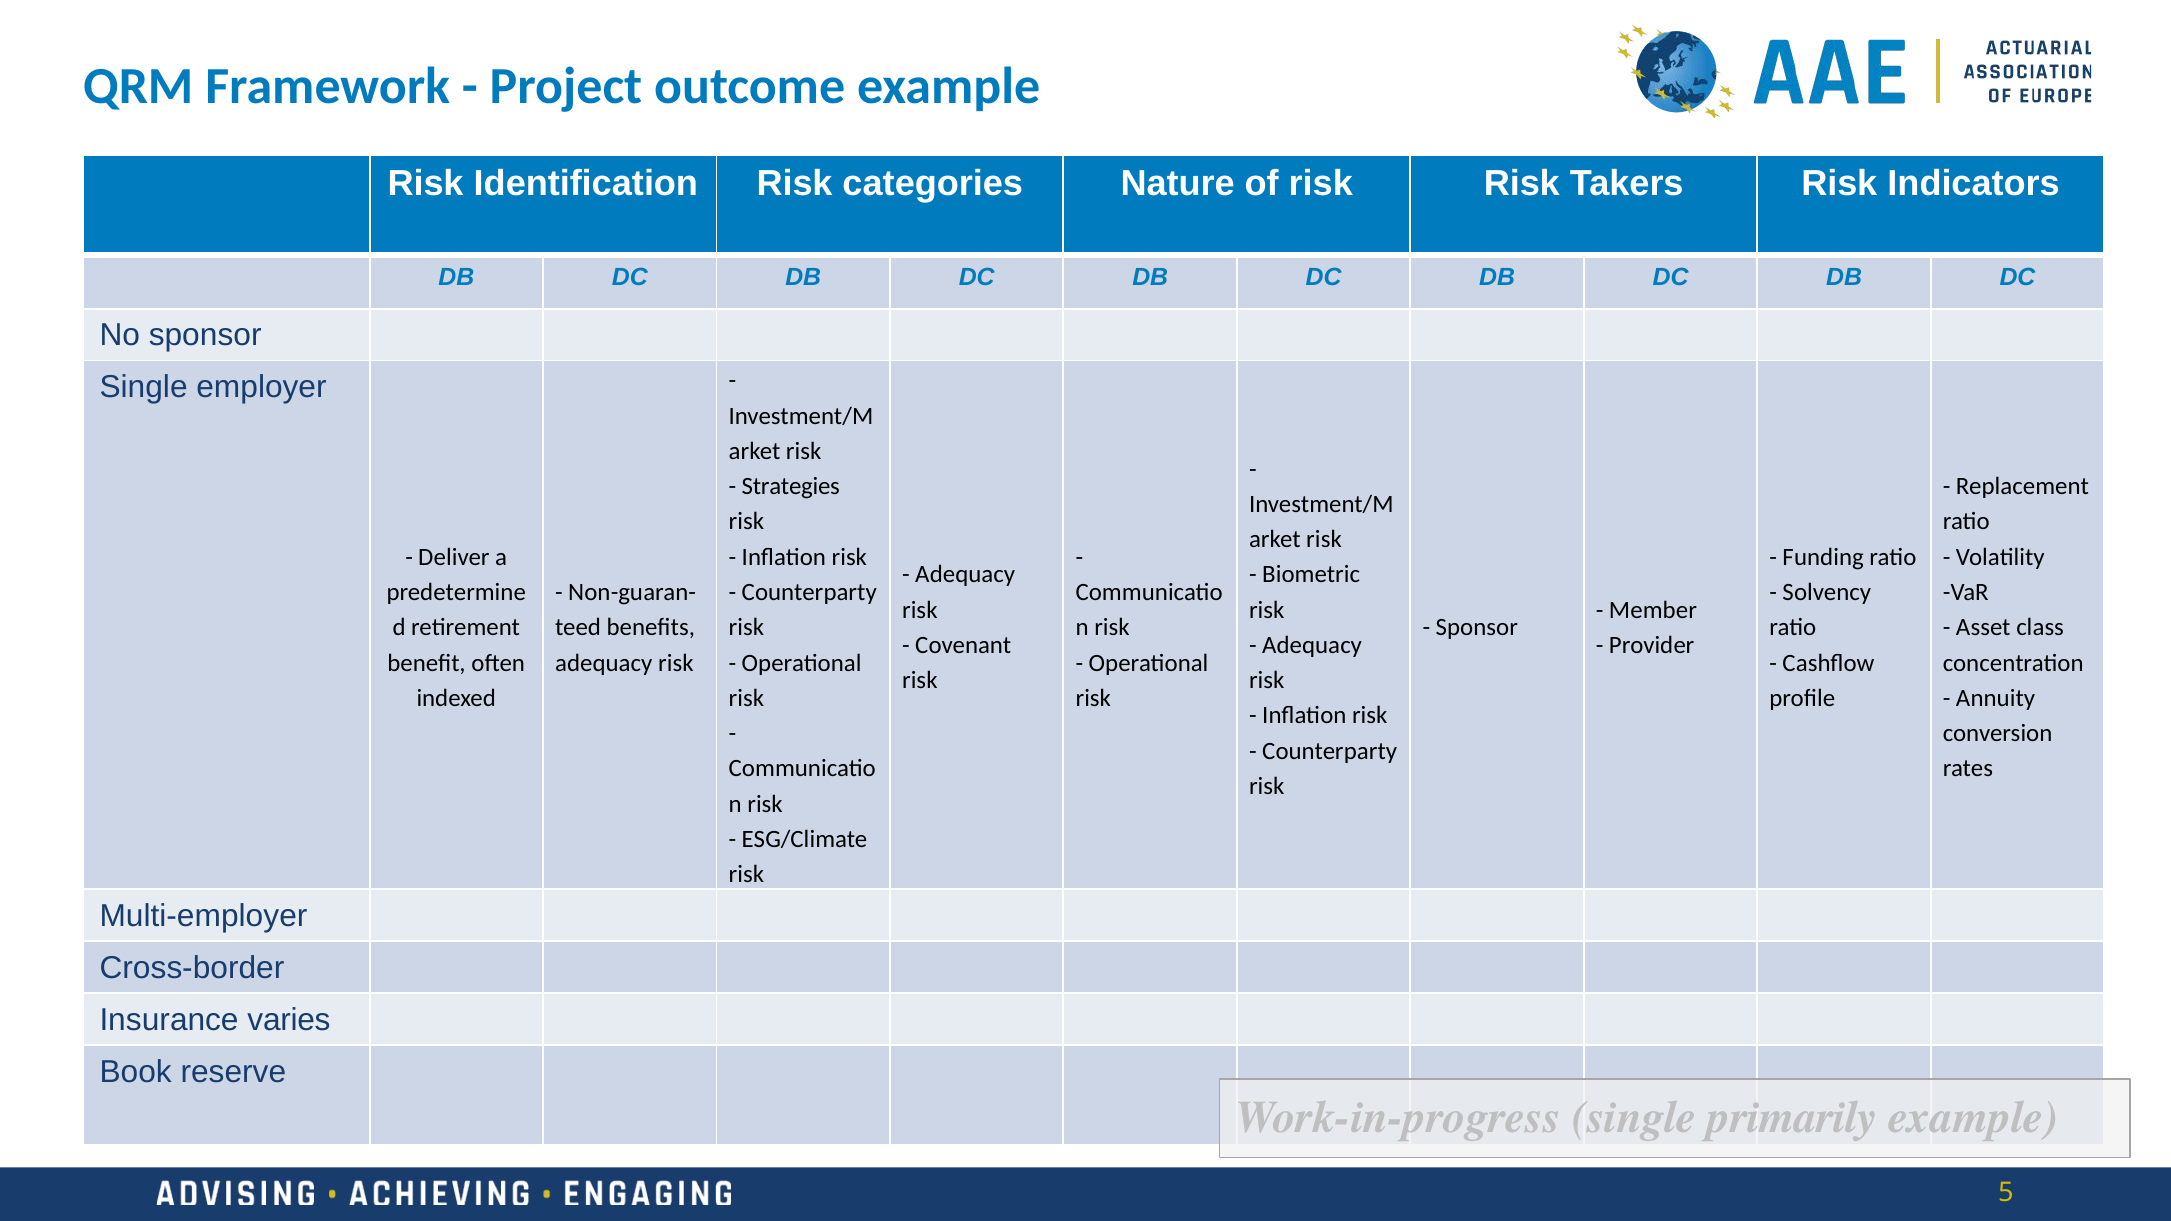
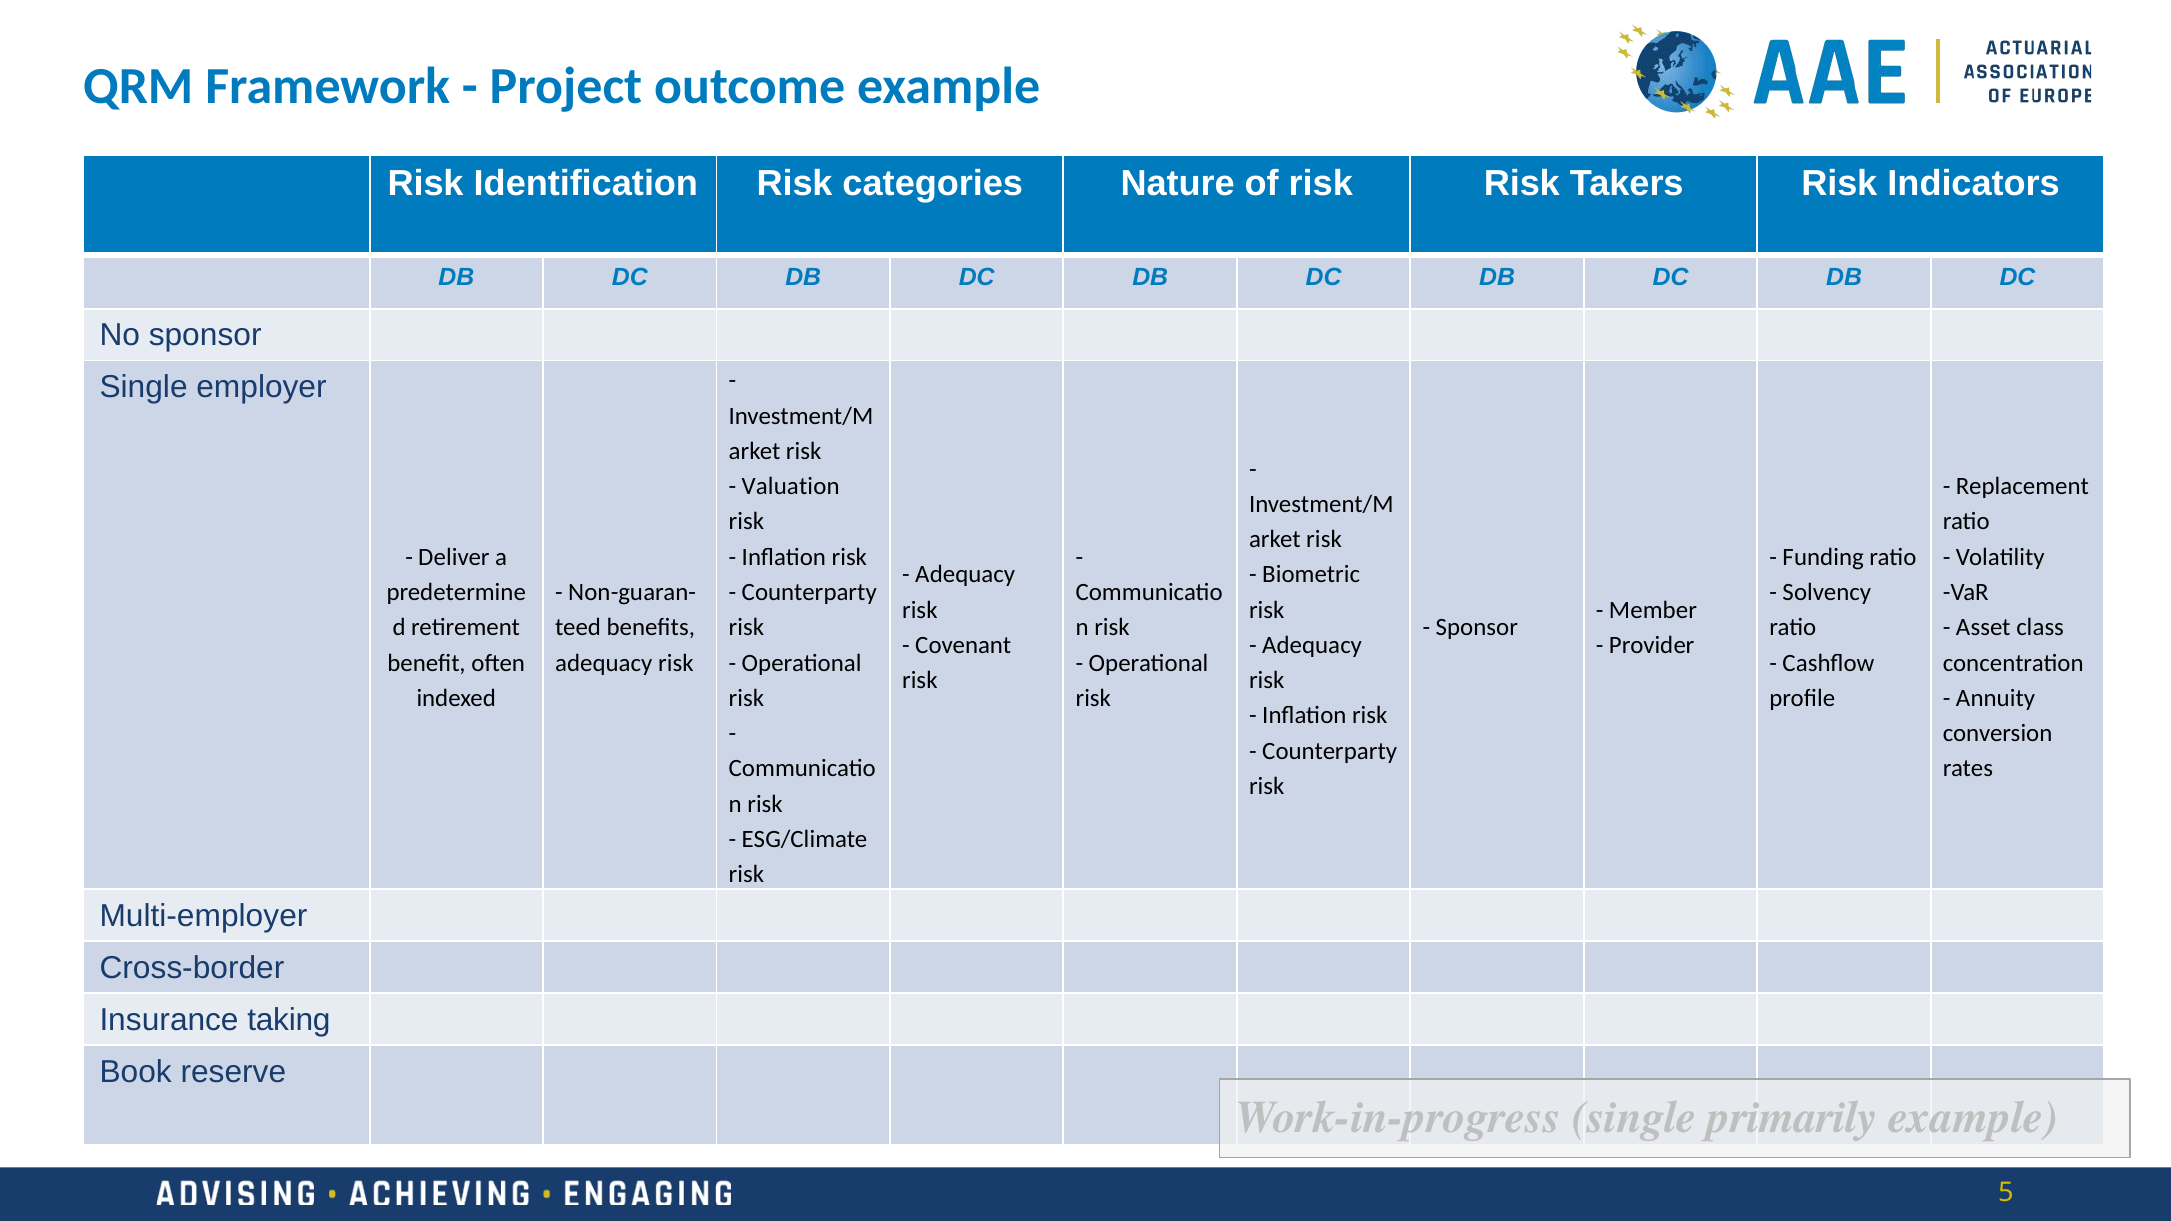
Strategies: Strategies -> Valuation (791, 487)
varies: varies -> taking (289, 1020)
